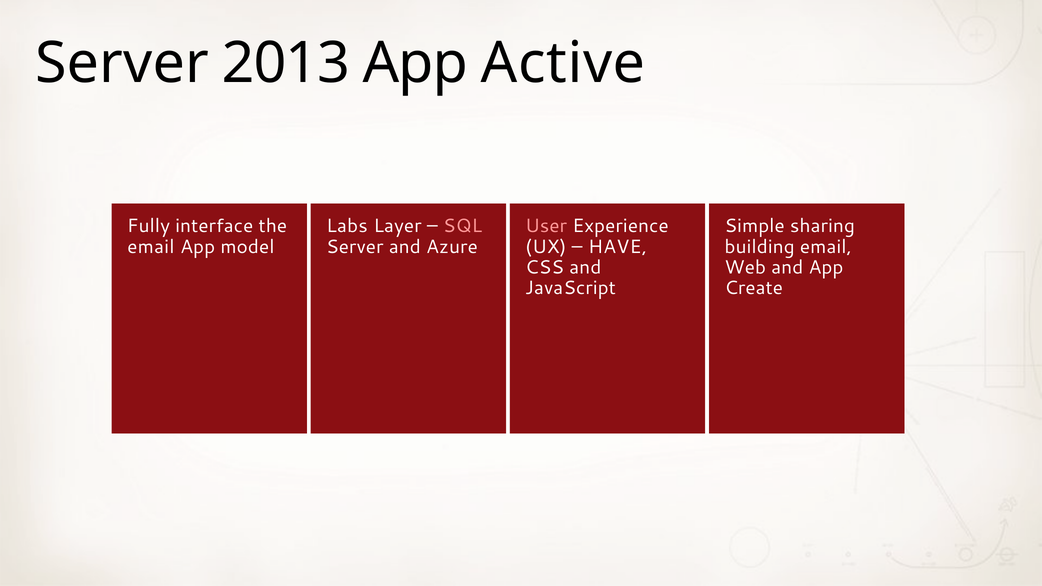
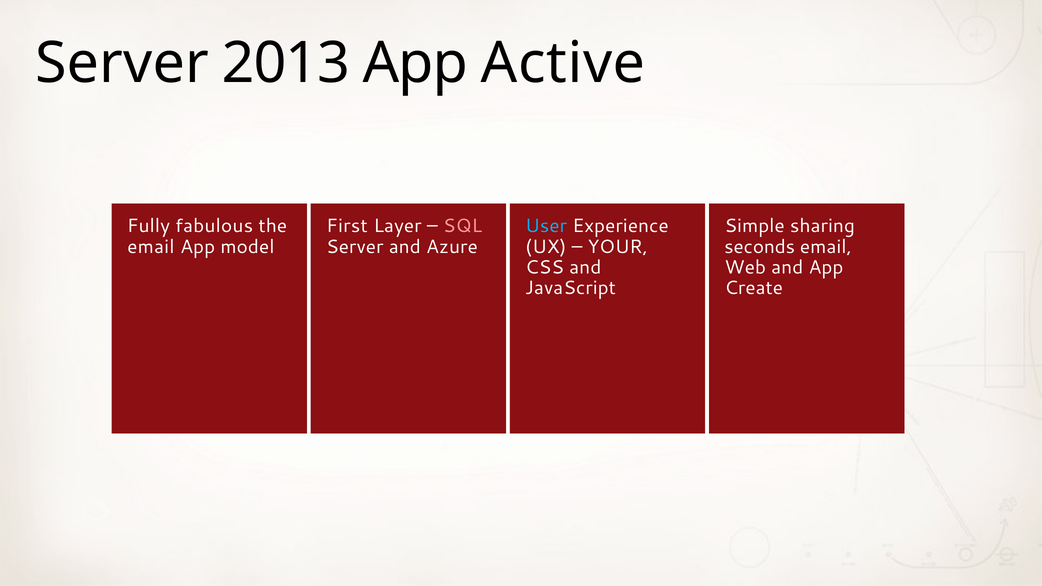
interface: interface -> fabulous (214, 226)
Labs: Labs -> First (347, 226)
User colour: pink -> light blue (546, 226)
HAVE: HAVE -> YOUR (618, 247)
building: building -> seconds (760, 247)
